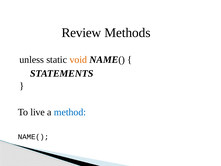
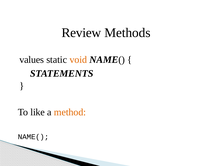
unless: unless -> values (32, 60)
live: live -> like (38, 112)
method colour: blue -> orange (70, 112)
